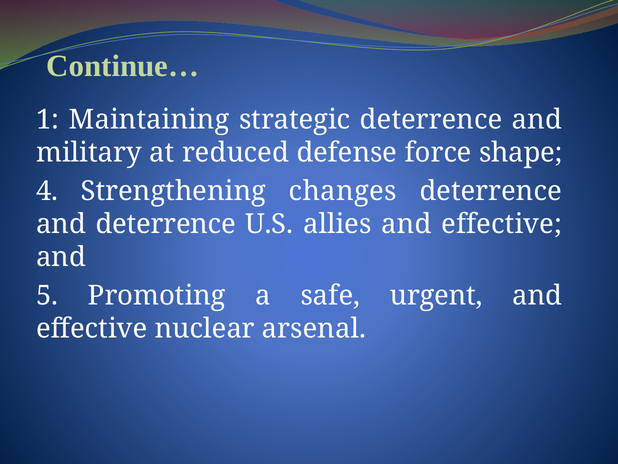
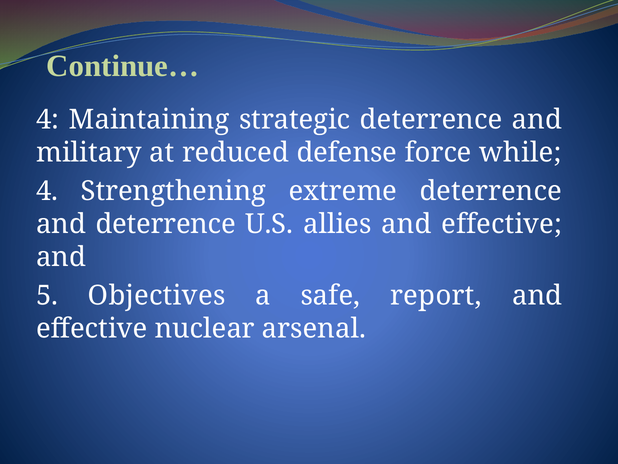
1: 1 -> 4 (48, 119)
shape: shape -> while (521, 152)
changes: changes -> extreme (343, 191)
Promoting: Promoting -> Objectives (157, 295)
urgent: urgent -> report (436, 295)
